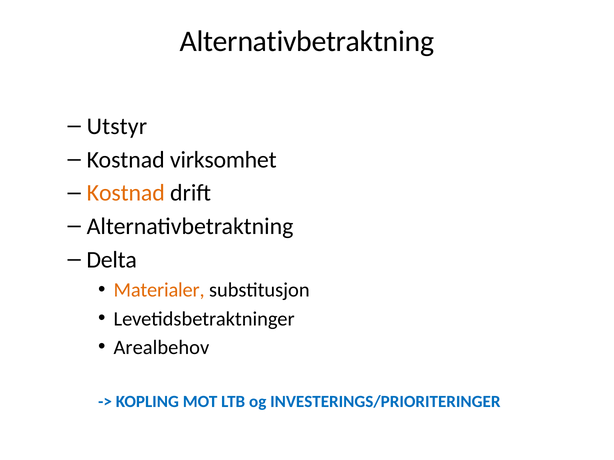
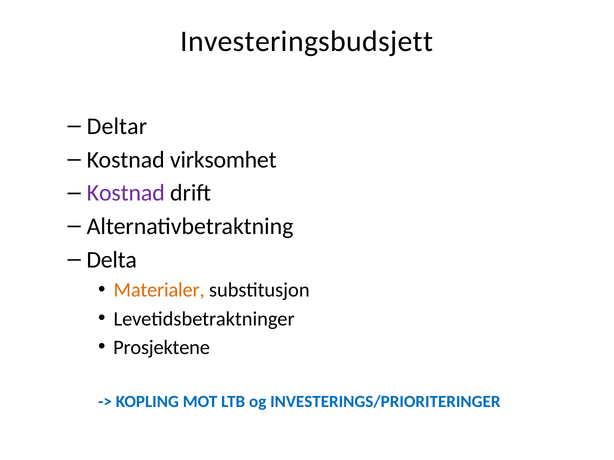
Alternativbetraktning: Alternativbetraktning -> Investeringsbudsjett (307, 41)
Utstyr: Utstyr -> Deltar (117, 126)
Kostnad colour: orange -> purple (126, 193)
Arealbehov: Arealbehov -> Prosjektene (162, 348)
